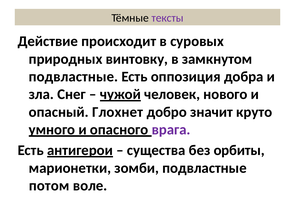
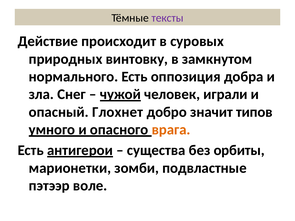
подвластные: подвластные -> нормального (73, 77)
нового: нового -> играли (225, 94)
круто: круто -> типов (254, 112)
врага colour: purple -> orange (171, 130)
потом: потом -> пэтээр (49, 186)
